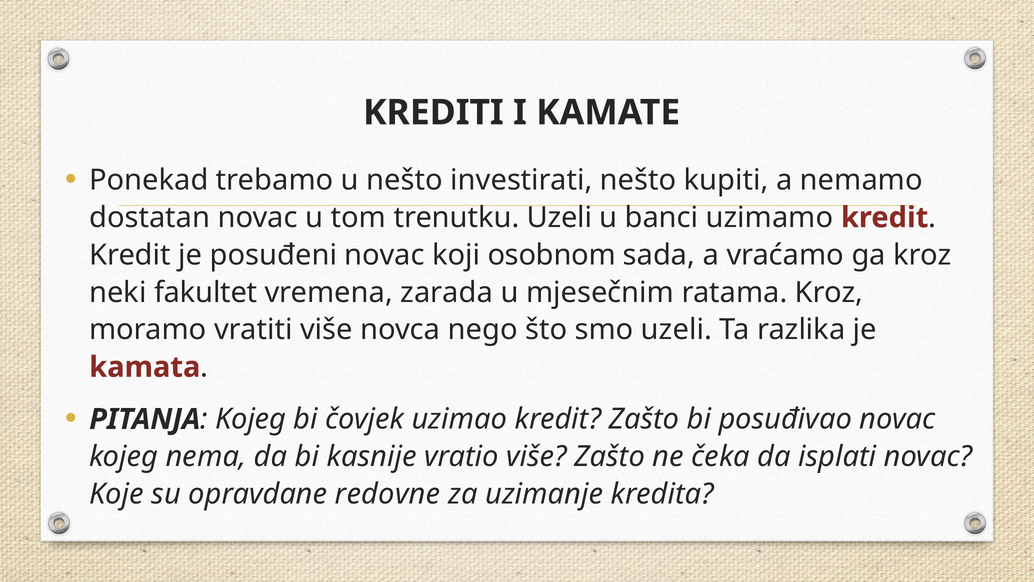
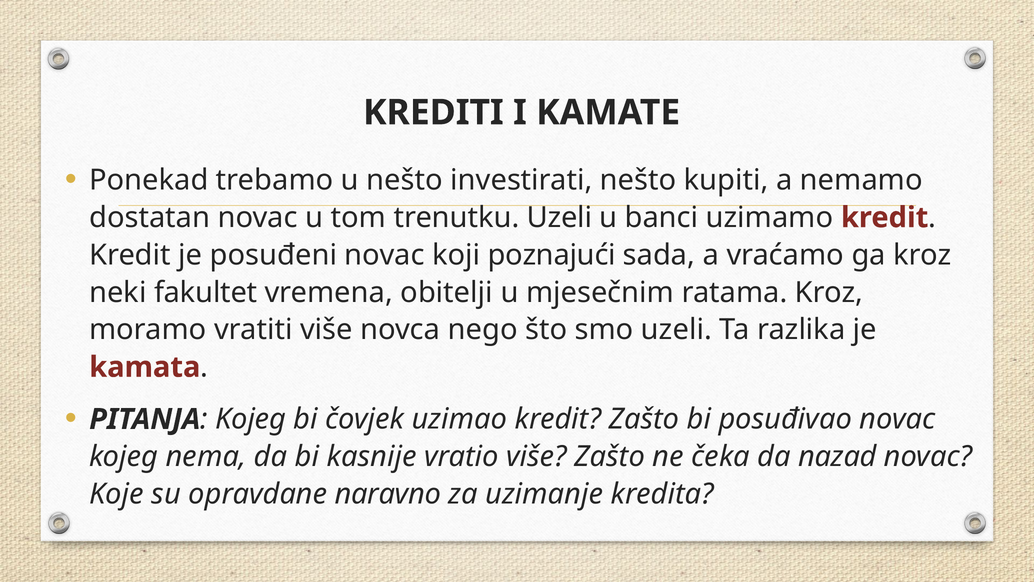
osobnom: osobnom -> poznajući (552, 255)
zarada: zarada -> obitelji (447, 292)
isplati: isplati -> nazad (837, 456)
redovne: redovne -> naravno (388, 494)
